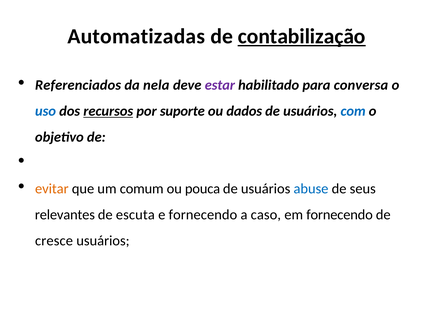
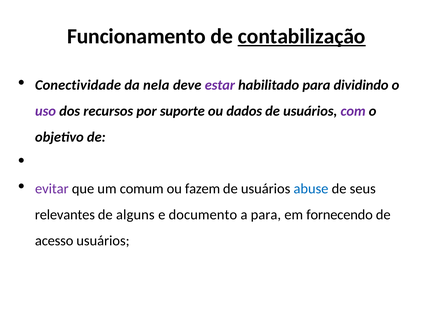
Automatizadas: Automatizadas -> Funcionamento (136, 36)
Referenciados: Referenciados -> Conectividade (78, 85)
conversa: conversa -> dividindo (361, 85)
uso colour: blue -> purple (46, 111)
recursos underline: present -> none (108, 111)
com colour: blue -> purple (353, 111)
evitar colour: orange -> purple (52, 189)
pouca: pouca -> fazem (203, 189)
escuta: escuta -> alguns (135, 215)
e fornecendo: fornecendo -> documento (203, 215)
a caso: caso -> para (266, 215)
cresce: cresce -> acesso (54, 241)
